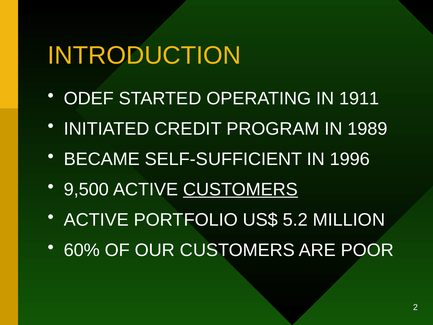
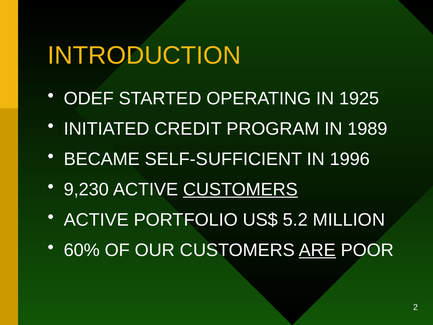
1911: 1911 -> 1925 (359, 98)
9,500: 9,500 -> 9,230 (86, 189)
ARE underline: none -> present (317, 250)
